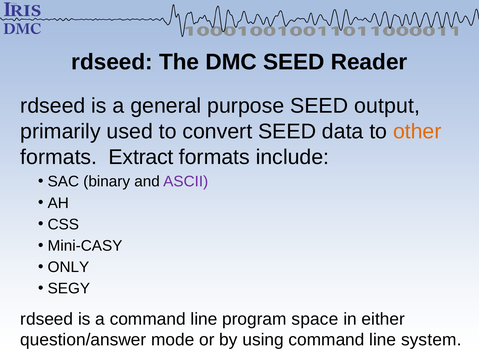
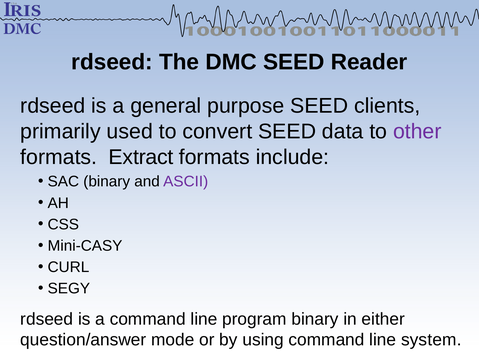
output: output -> clients (387, 106)
other colour: orange -> purple (417, 132)
ONLY: ONLY -> CURL (68, 267)
program space: space -> binary (315, 319)
